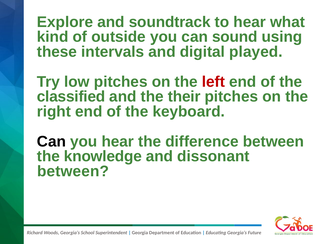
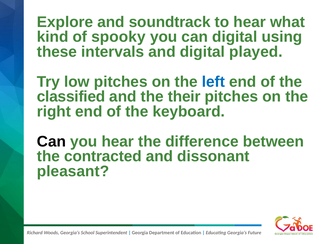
outside: outside -> spooky (118, 37)
can sound: sound -> digital (235, 37)
left colour: red -> blue (213, 82)
knowledge: knowledge -> contracted (103, 156)
between: between -> pleasant (73, 171)
